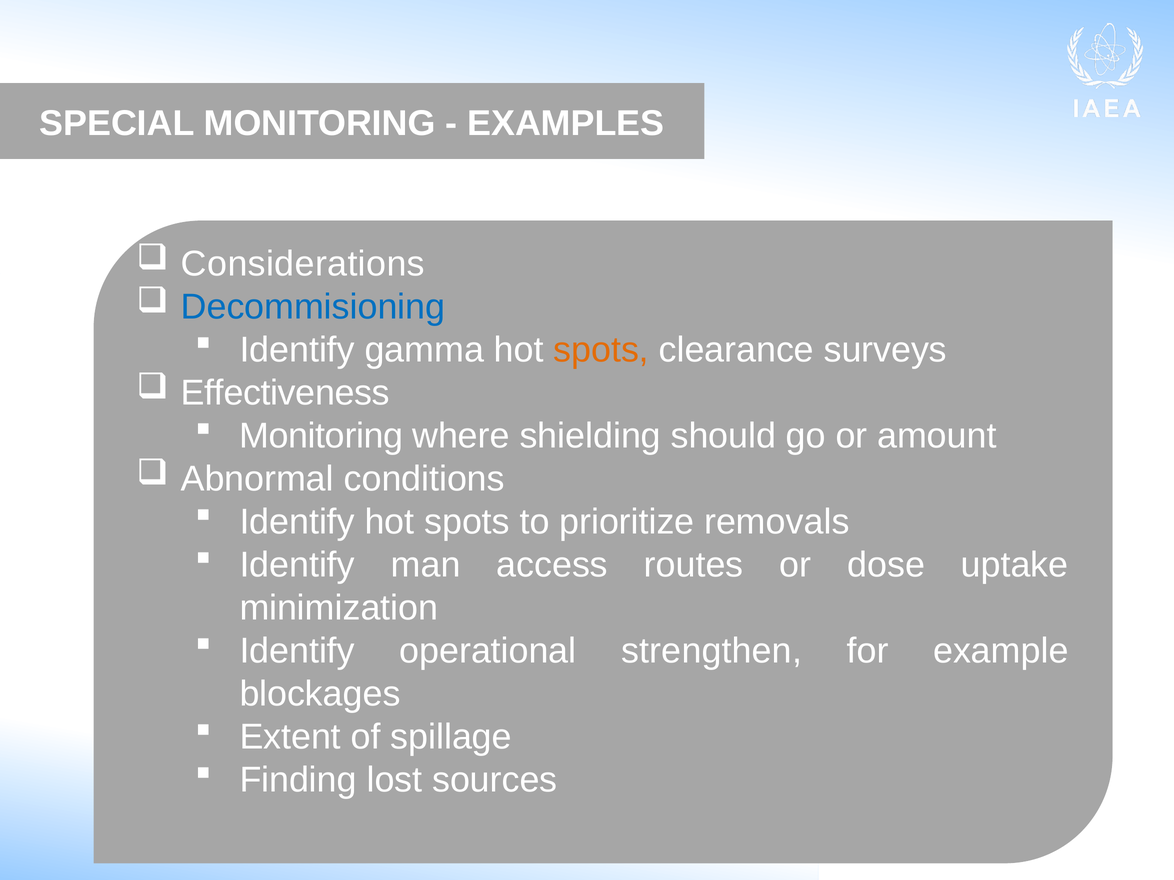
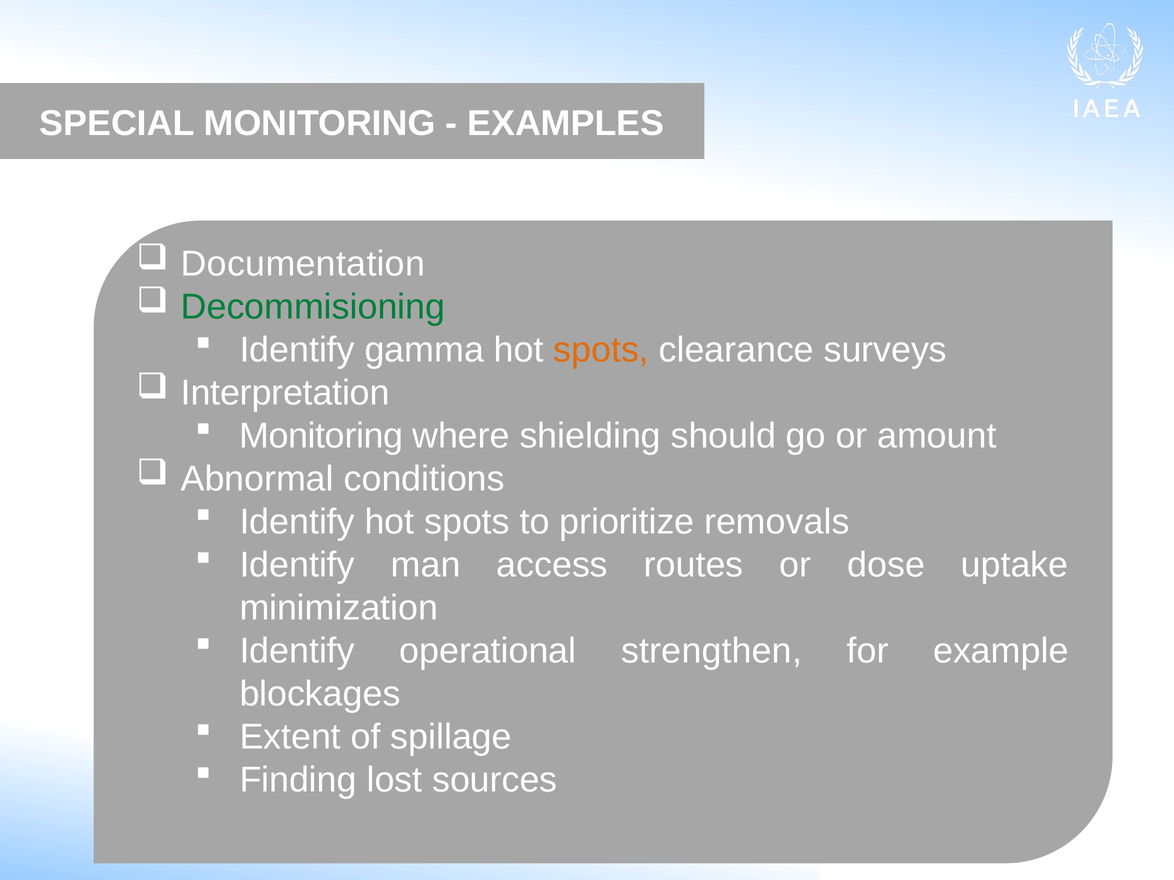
Considerations: Considerations -> Documentation (303, 264)
Decommisioning colour: blue -> green (313, 307)
Effectiveness: Effectiveness -> Interpretation (285, 393)
